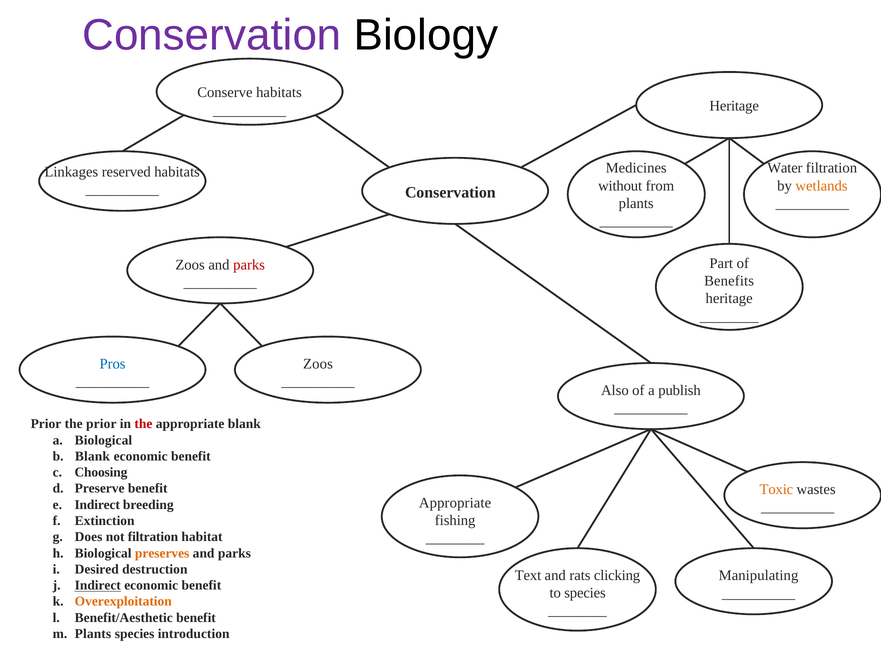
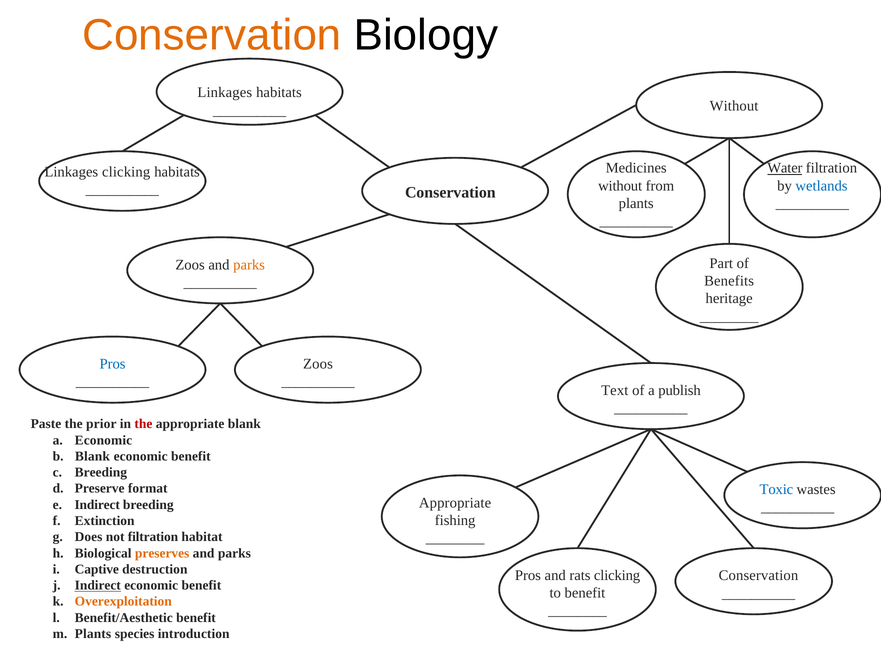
Conservation colour: purple -> orange (212, 35)
Conserve: Conserve -> Linkages (225, 93)
Heritage: Heritage -> Without (734, 106)
Water underline: none -> present (785, 168)
Linkages reserved: reserved -> clicking (126, 172)
wetlands colour: orange -> blue (822, 186)
parks colour: red -> orange (249, 265)
Also: Also -> Text (615, 391)
Prior: Prior -> Paste (46, 424)
a Biological: Biological -> Economic (103, 441)
Choosing: Choosing -> Breeding (101, 473)
Preserve benefit: benefit -> format (148, 489)
Toxic colour: orange -> blue (776, 490)
Desired: Desired -> Captive (97, 570)
Text: Text -> Pros (528, 576)
Manipulating: Manipulating -> Conservation (758, 576)
to species: species -> benefit (585, 594)
